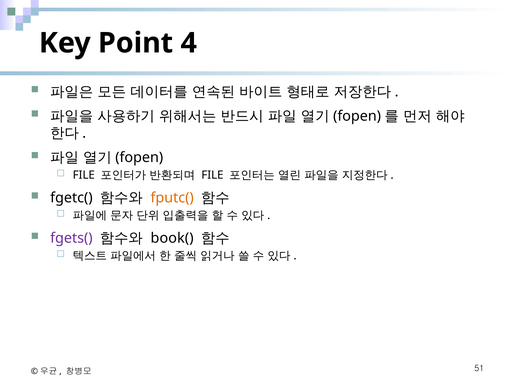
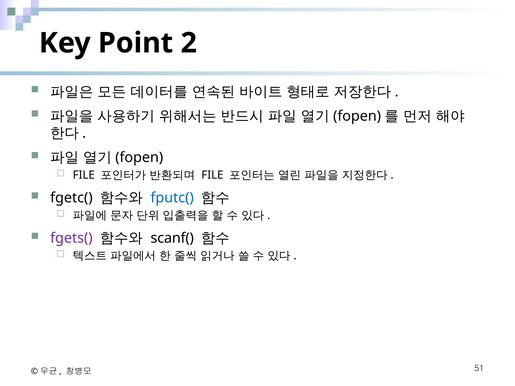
4: 4 -> 2 (189, 43)
fputc( colour: orange -> blue (172, 198)
book(: book( -> scanf( (172, 238)
